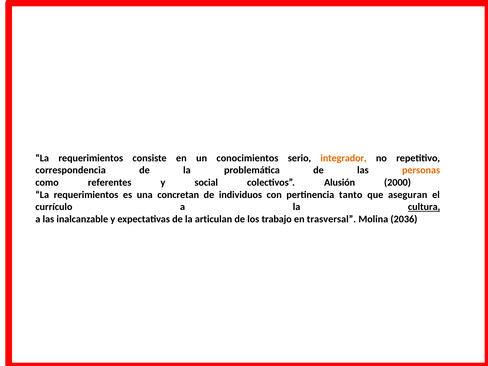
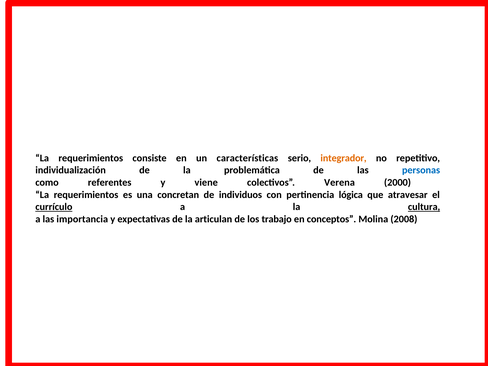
conocimientos: conocimientos -> características (247, 158)
correspondencia: correspondencia -> individualización (71, 170)
personas colour: orange -> blue (421, 170)
social: social -> viene (206, 183)
Alusión: Alusión -> Verena (339, 183)
tanto: tanto -> lógica (351, 195)
aseguran: aseguran -> atravesar (408, 195)
currículo underline: none -> present (54, 207)
inalcanzable: inalcanzable -> importancia (82, 219)
trasversal: trasversal -> conceptos (332, 219)
2036: 2036 -> 2008 (404, 219)
